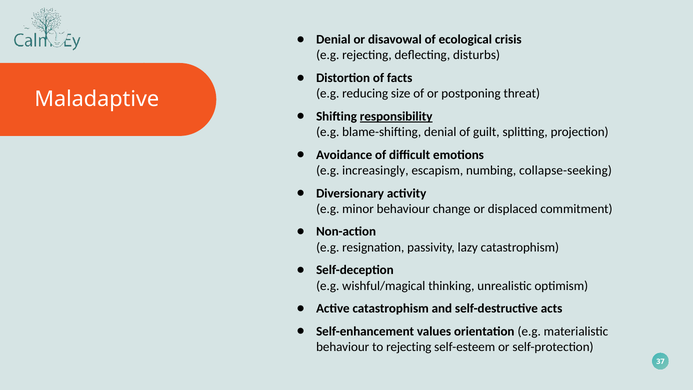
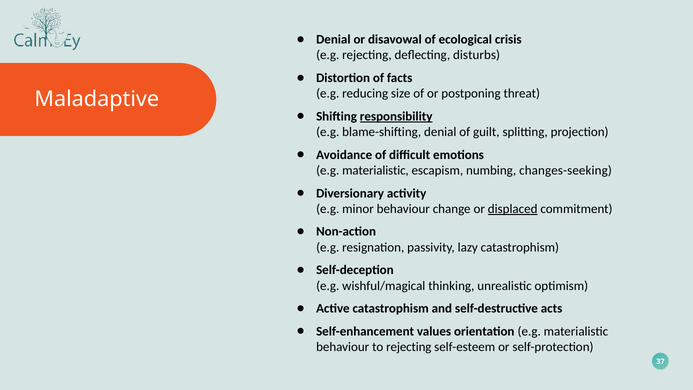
increasingly: increasingly -> materialistic (375, 170)
collapse-seeking: collapse-seeking -> changes-seeking (565, 170)
displaced underline: none -> present (513, 209)
